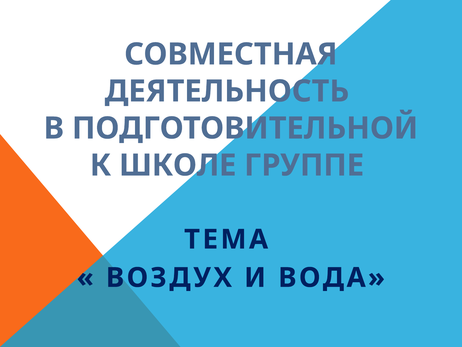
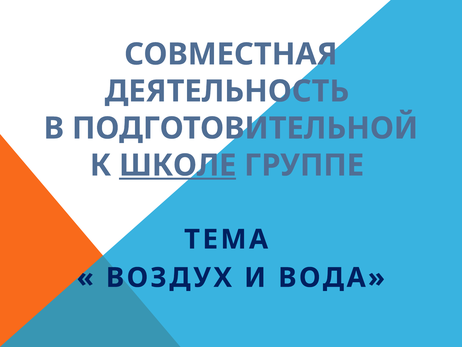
ШКОЛЕ underline: none -> present (178, 165)
